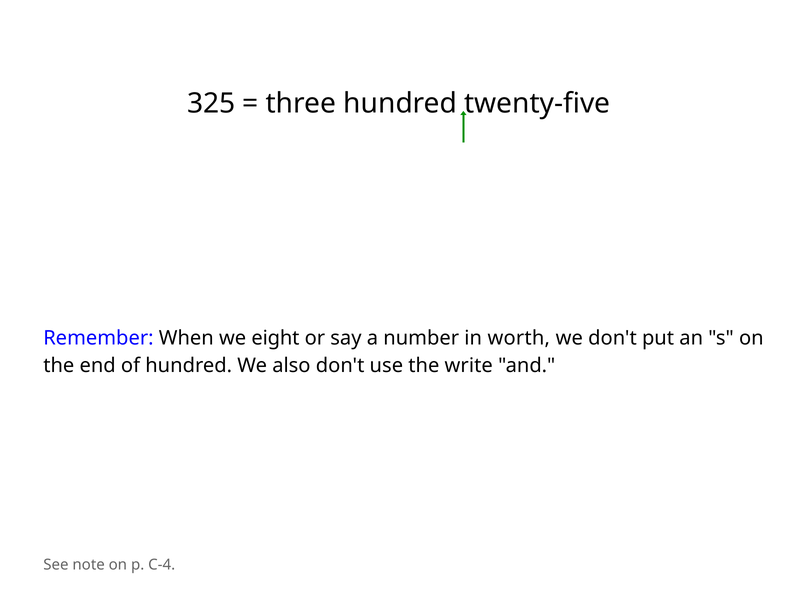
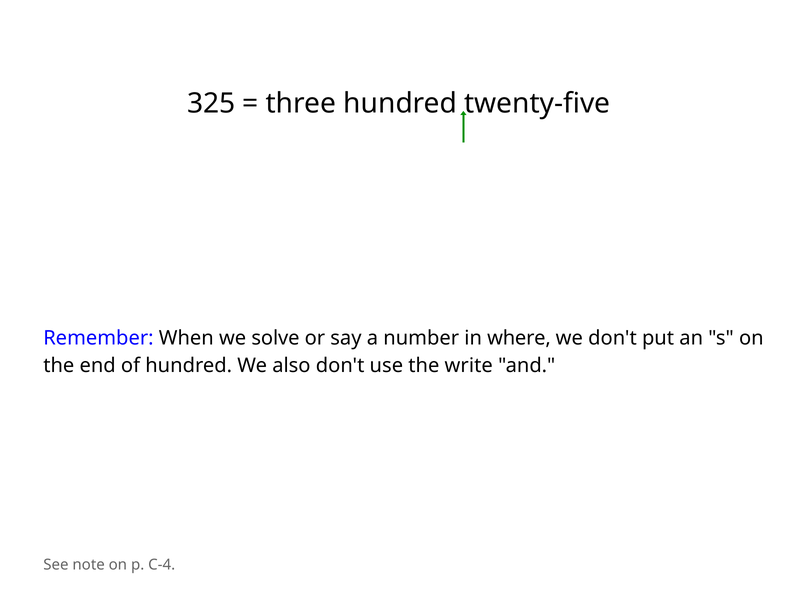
eight: eight -> solve (275, 338)
worth: worth -> where (519, 338)
